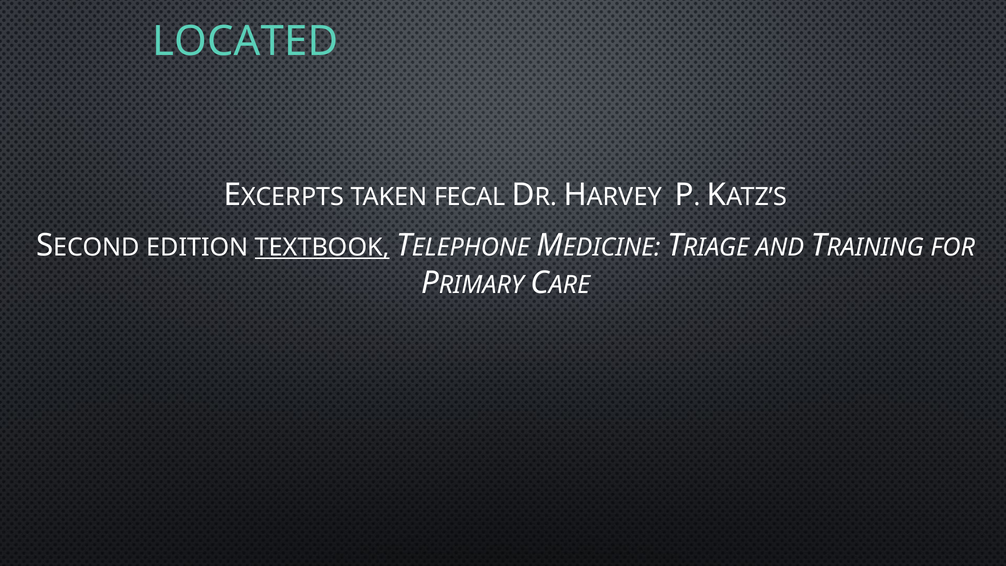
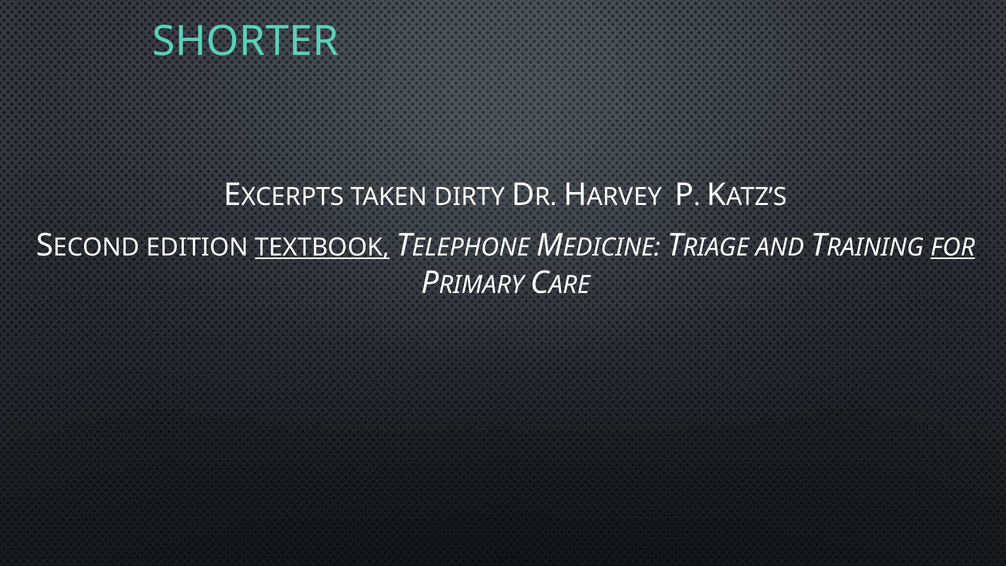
LOCATED: LOCATED -> SHORTER (245, 41)
FECAL: FECAL -> DIRTY (470, 197)
FOR underline: none -> present (953, 247)
